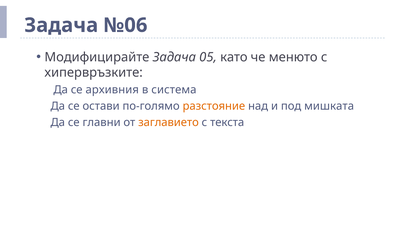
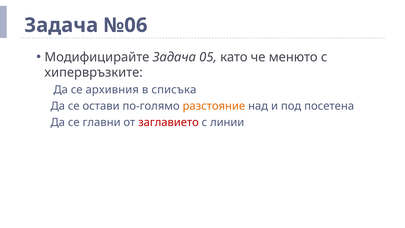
система: система -> списъка (174, 90)
мишката: мишката -> посетена (329, 106)
заглавието colour: orange -> red (169, 122)
текста: текста -> линии (227, 122)
